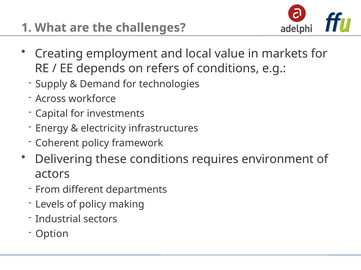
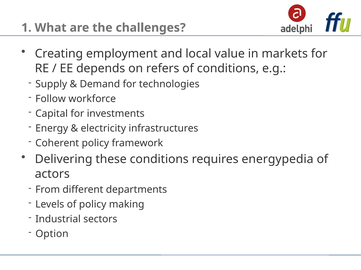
Across: Across -> Follow (51, 99)
environment: environment -> energypedia (278, 160)
